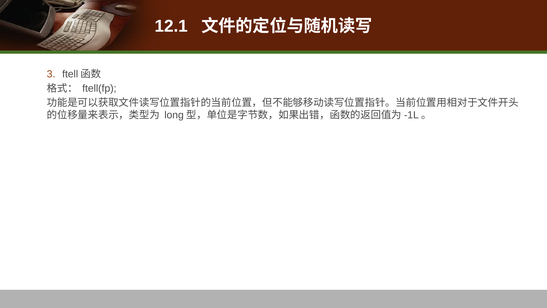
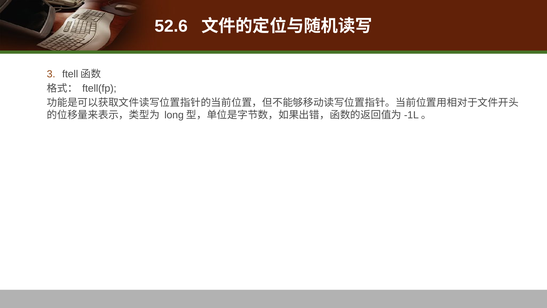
12.1: 12.1 -> 52.6 (171, 26)
